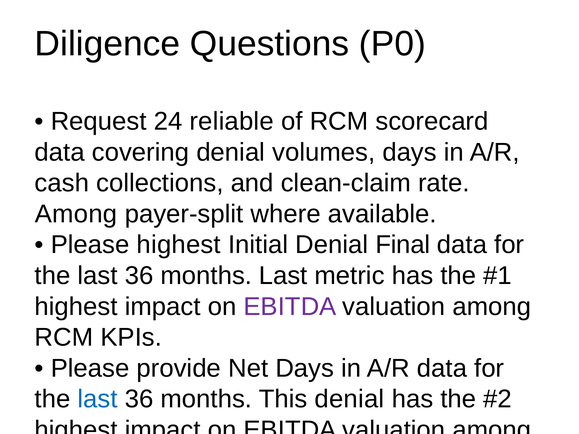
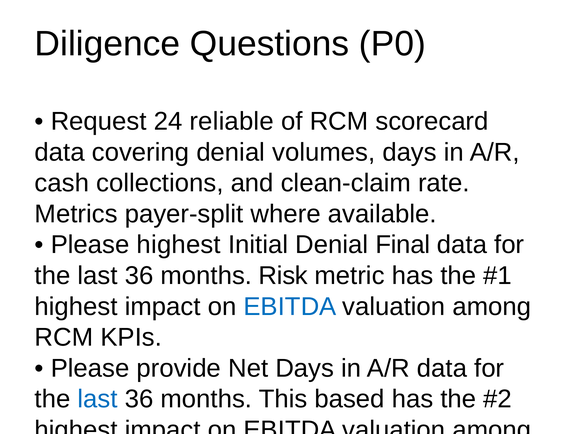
Among: Among -> Metrics (76, 214)
months Last: Last -> Risk (283, 276)
EBITDA colour: purple -> blue (290, 307)
This denial: denial -> based (350, 399)
